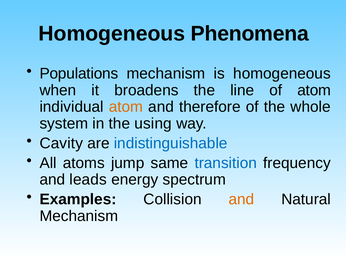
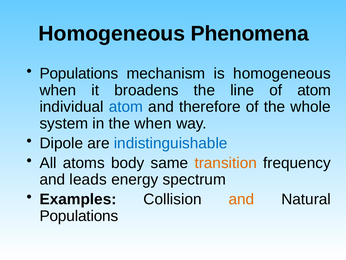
atom colour: orange -> blue (126, 107)
the using: using -> when (153, 123)
Cavity: Cavity -> Dipole (61, 143)
jump: jump -> body (128, 163)
transition colour: blue -> orange (226, 163)
Mechanism: Mechanism -> Populations (79, 216)
